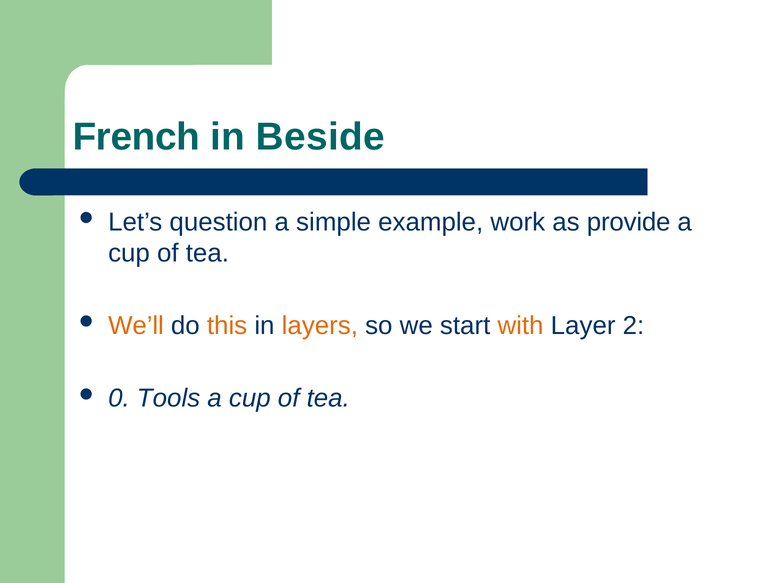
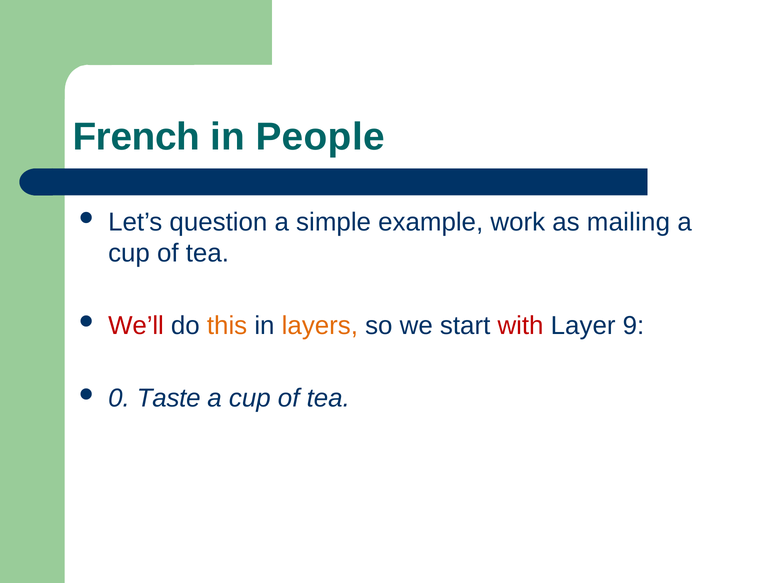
Beside: Beside -> People (320, 137)
provide: provide -> mailing (628, 222)
We’ll colour: orange -> red (136, 326)
with colour: orange -> red (521, 326)
2: 2 -> 9 (633, 326)
Tools: Tools -> Taste (169, 398)
